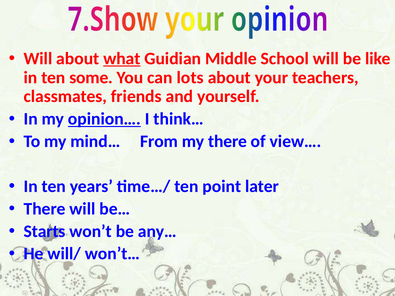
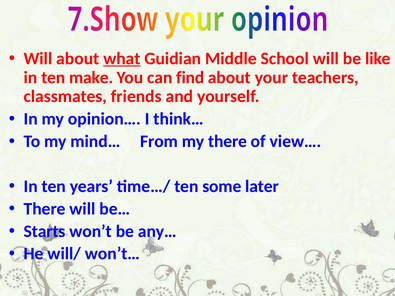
some: some -> make (91, 78)
lots: lots -> find (190, 78)
opinion… underline: present -> none (104, 119)
point: point -> some (222, 186)
